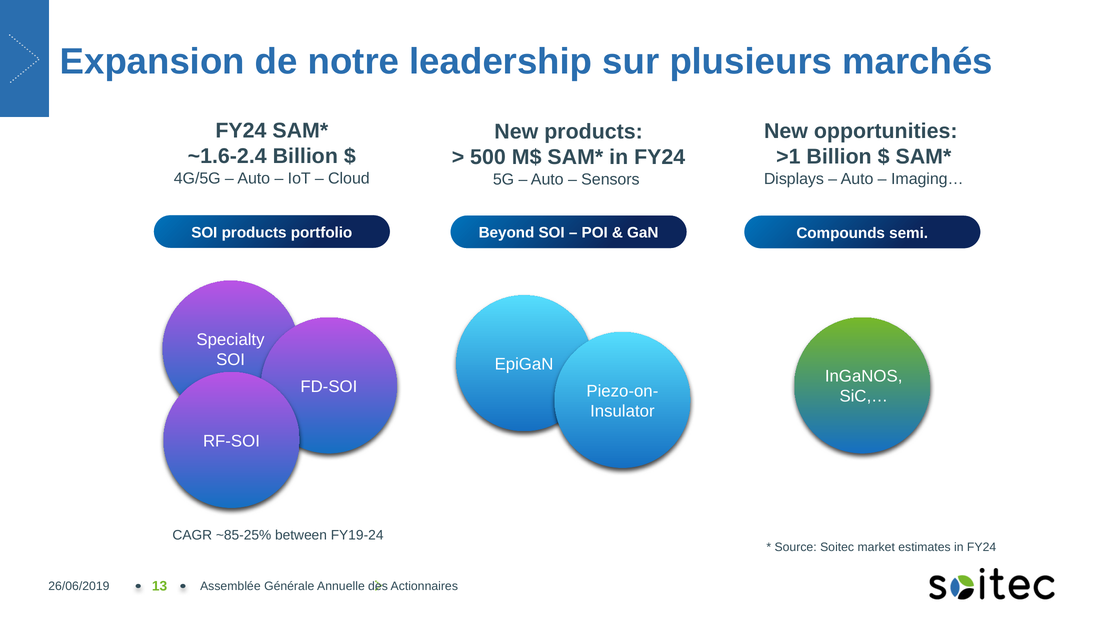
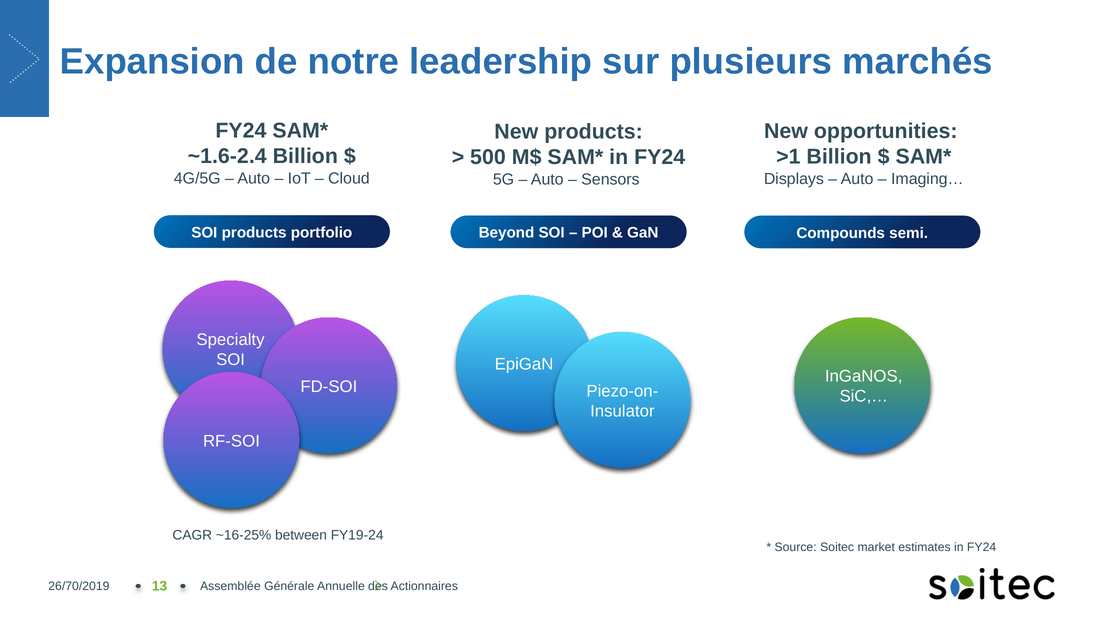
~85-25%: ~85-25% -> ~16-25% (244, 535)
26/06/2019: 26/06/2019 -> 26/70/2019 (79, 586)
